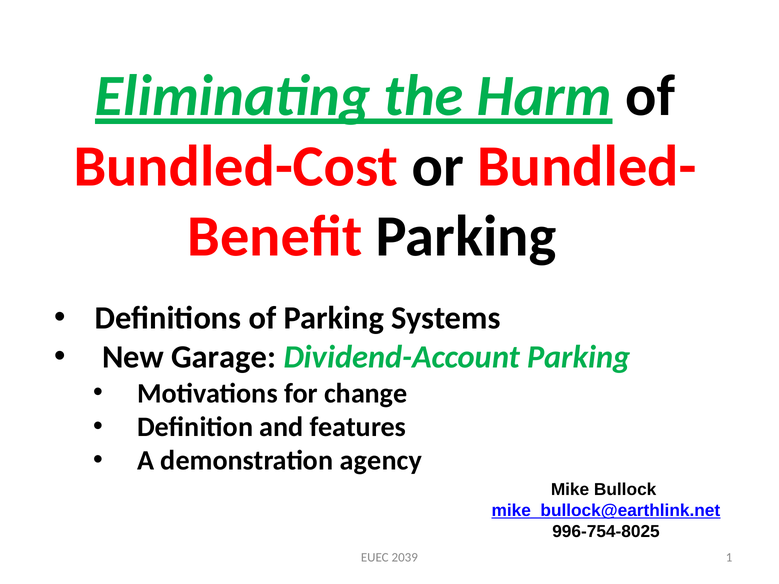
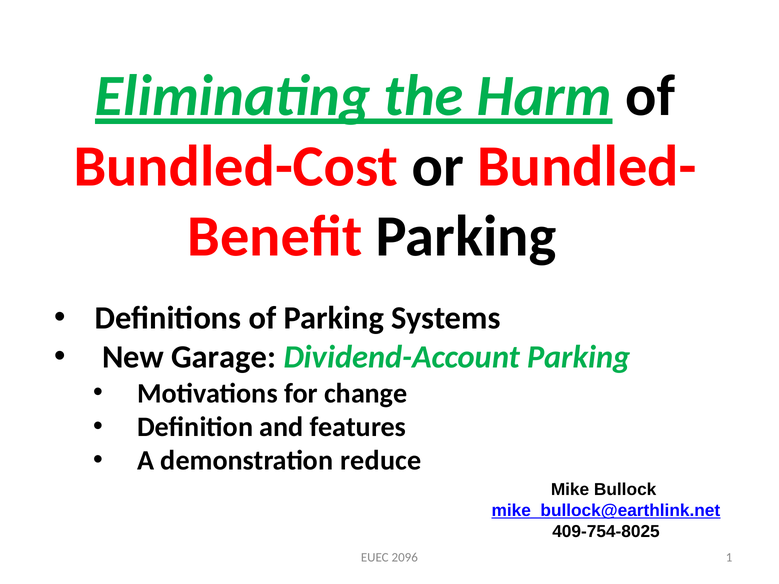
agency: agency -> reduce (381, 461)
996-754-8025: 996-754-8025 -> 409-754-8025 (606, 532)
2039: 2039 -> 2096 (405, 558)
